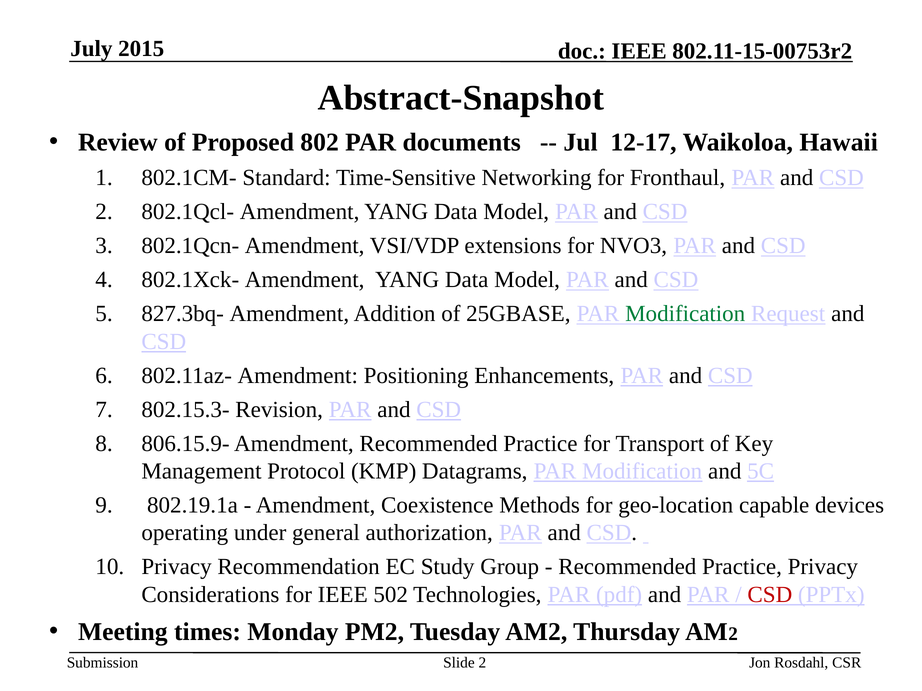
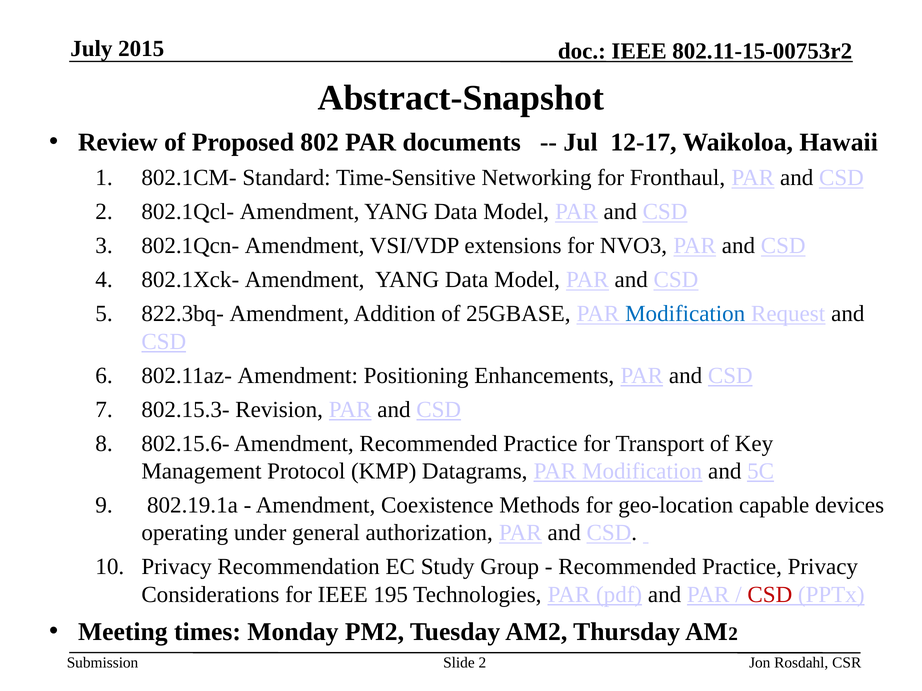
827.3bq-: 827.3bq- -> 822.3bq- (183, 314)
Modification colour: green -> blue (685, 314)
806.15.9-: 806.15.9- -> 802.15.6- (186, 444)
502: 502 -> 195 (391, 595)
